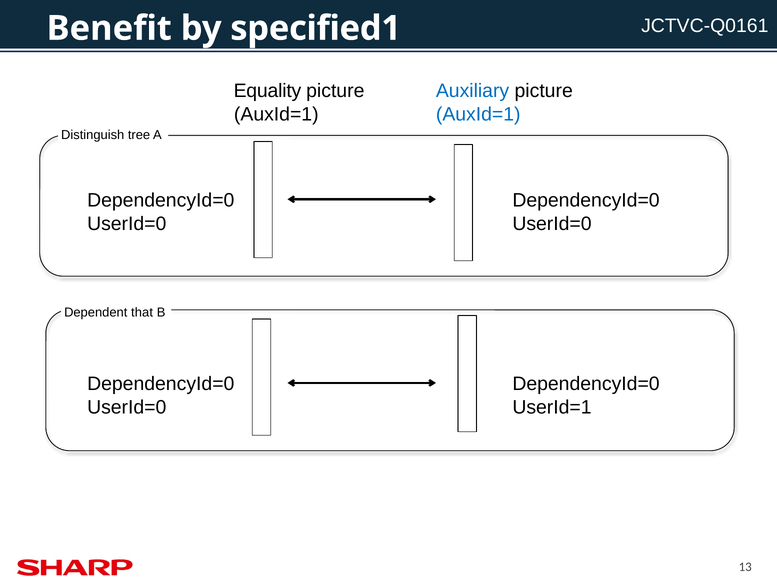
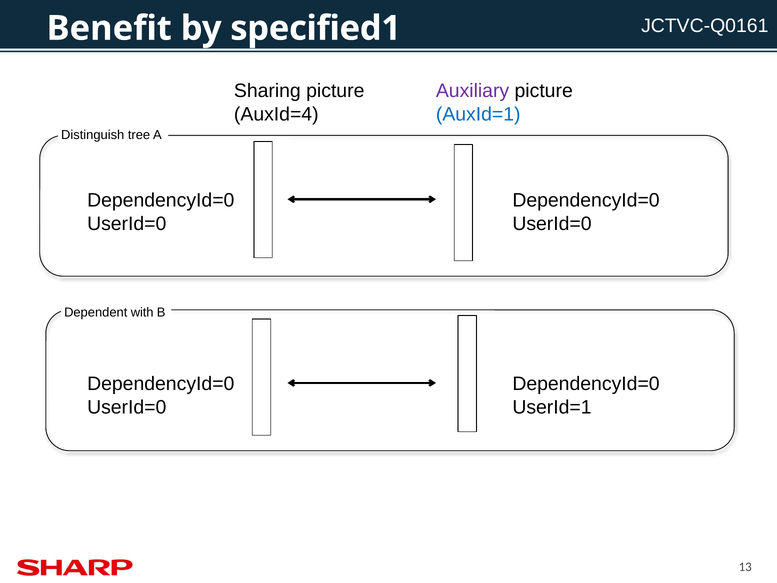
Equality: Equality -> Sharing (267, 91)
Auxiliary colour: blue -> purple (473, 91)
AuxId=1: AuxId=1 -> AuxId=4 (276, 114)
that: that -> with (142, 312)
